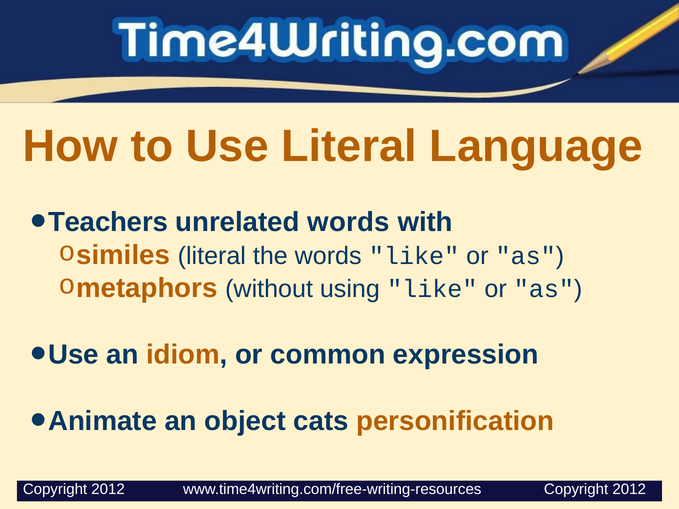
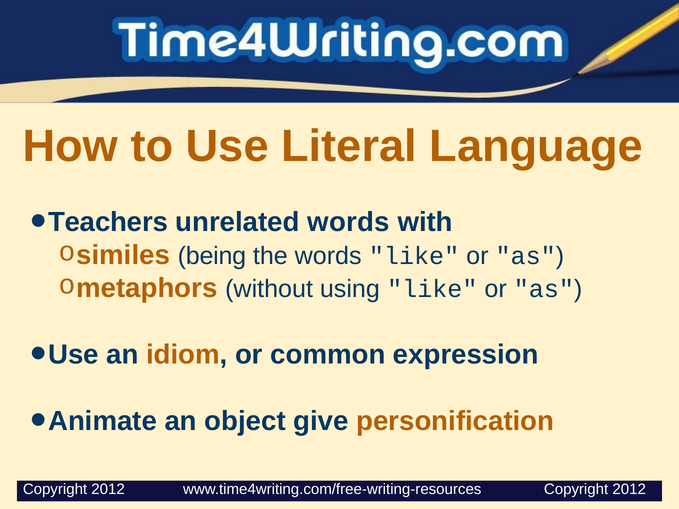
literal: literal -> being (212, 256)
cats: cats -> give (321, 421)
